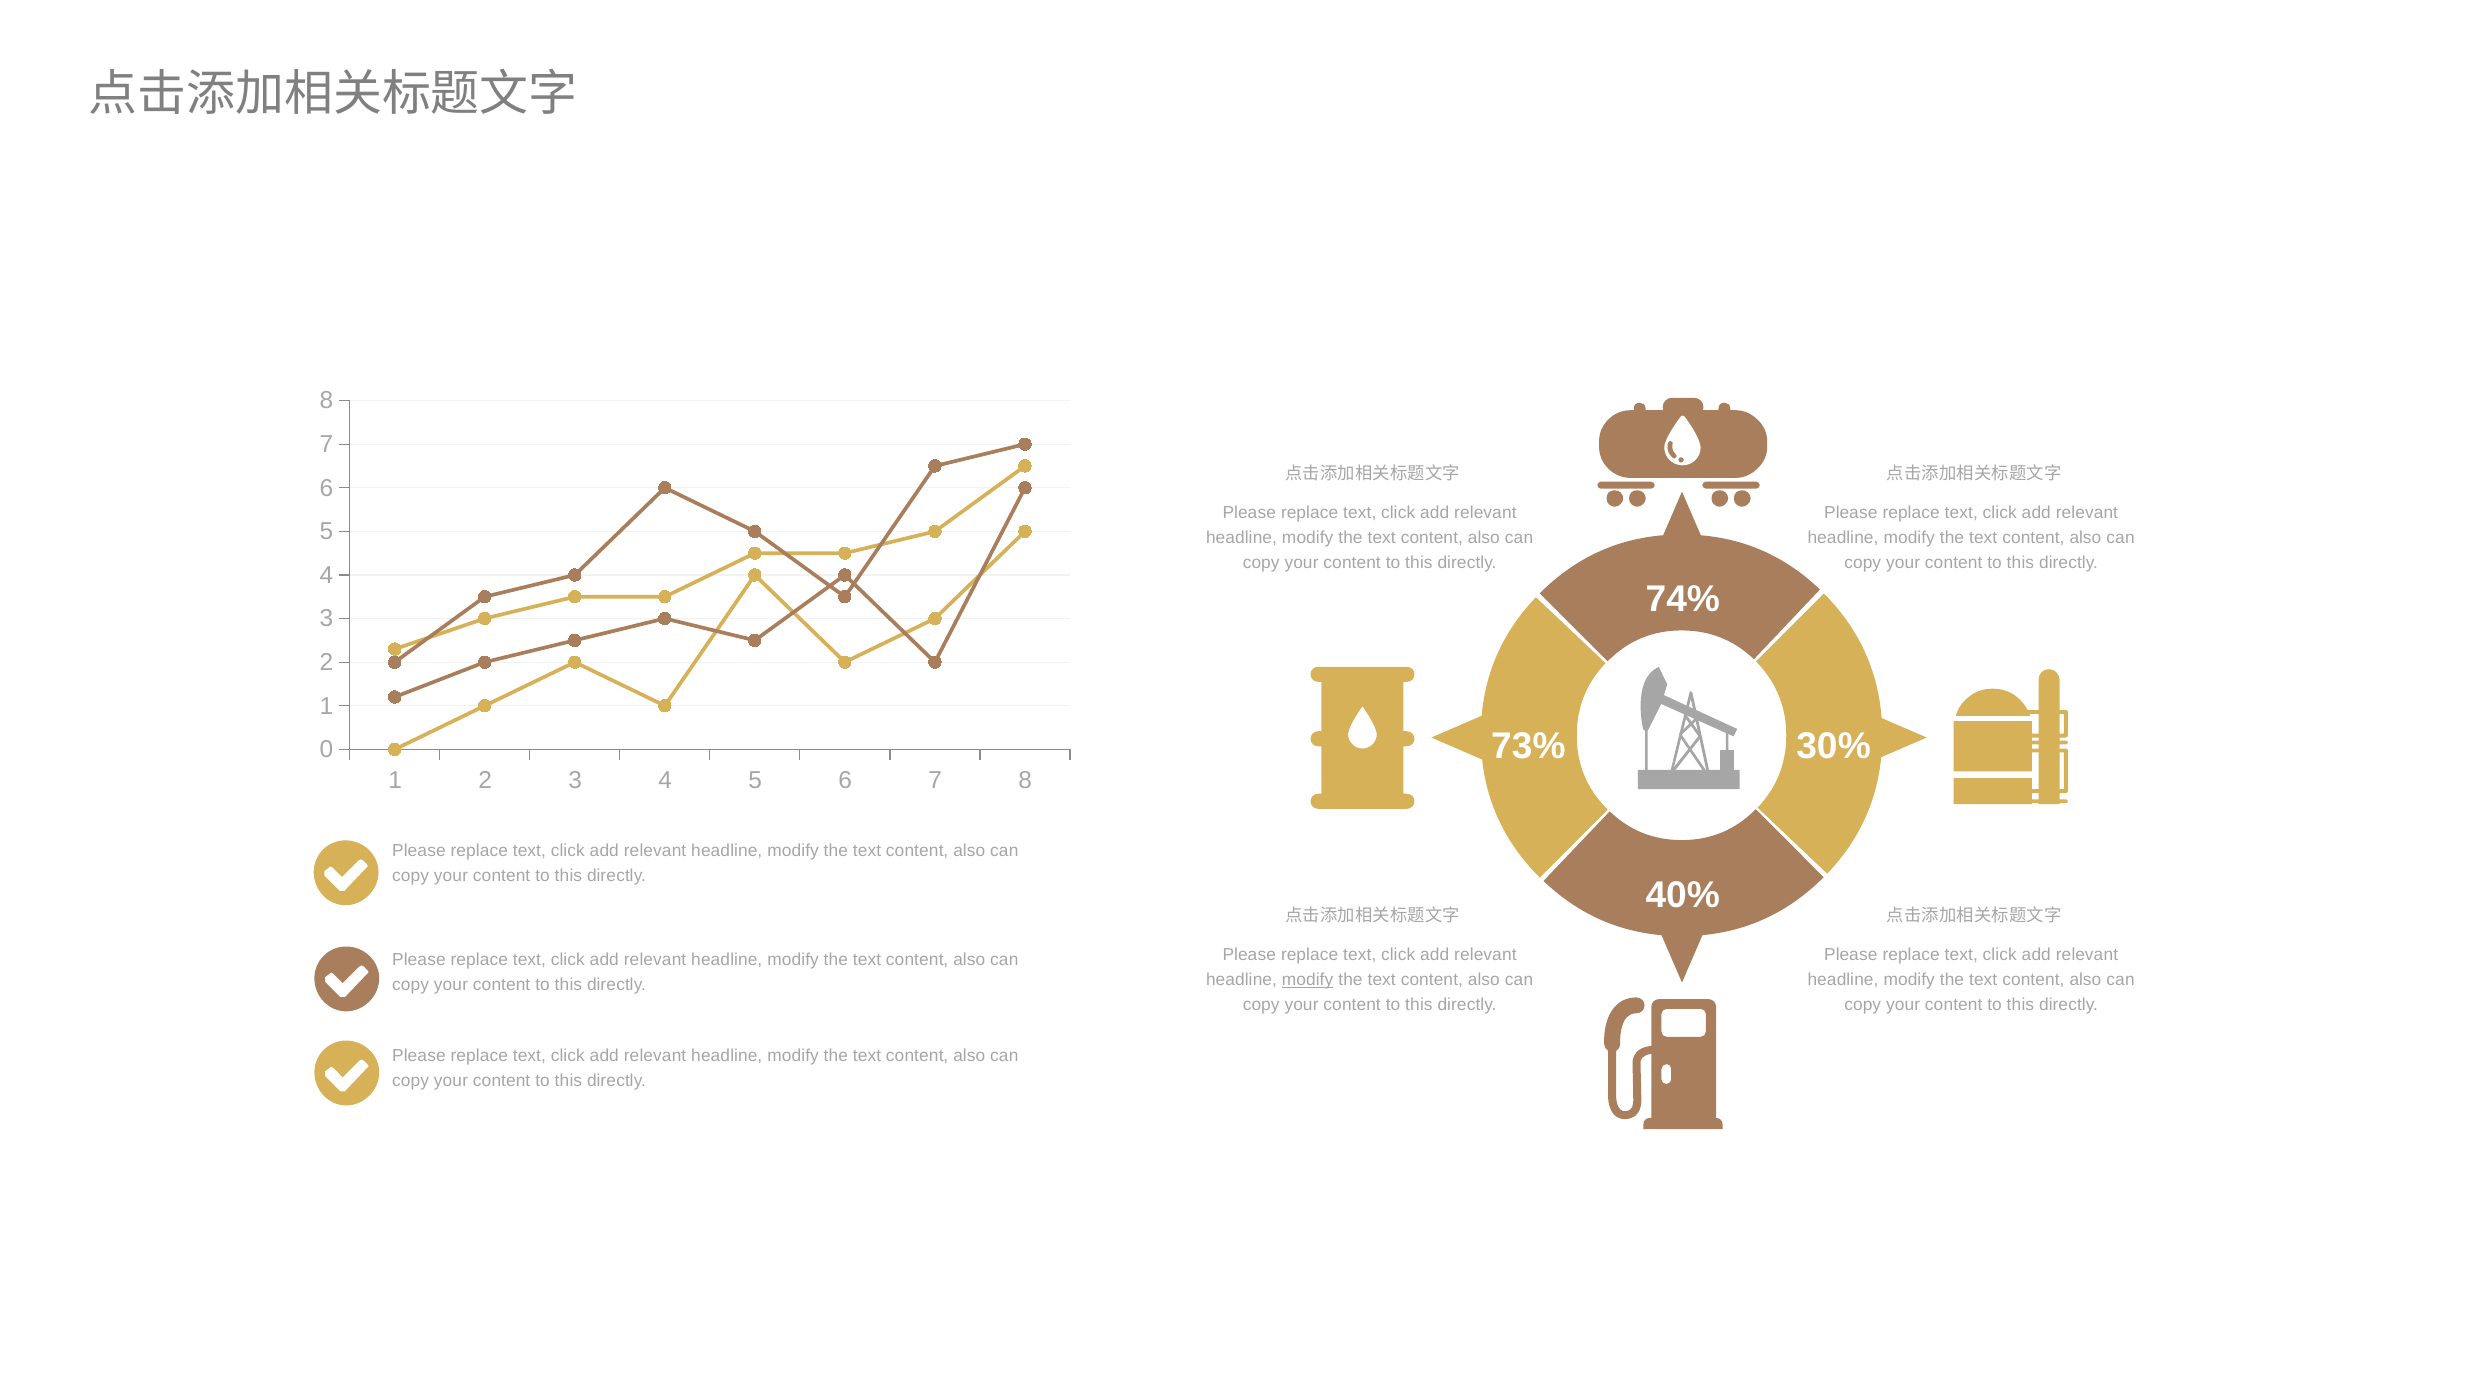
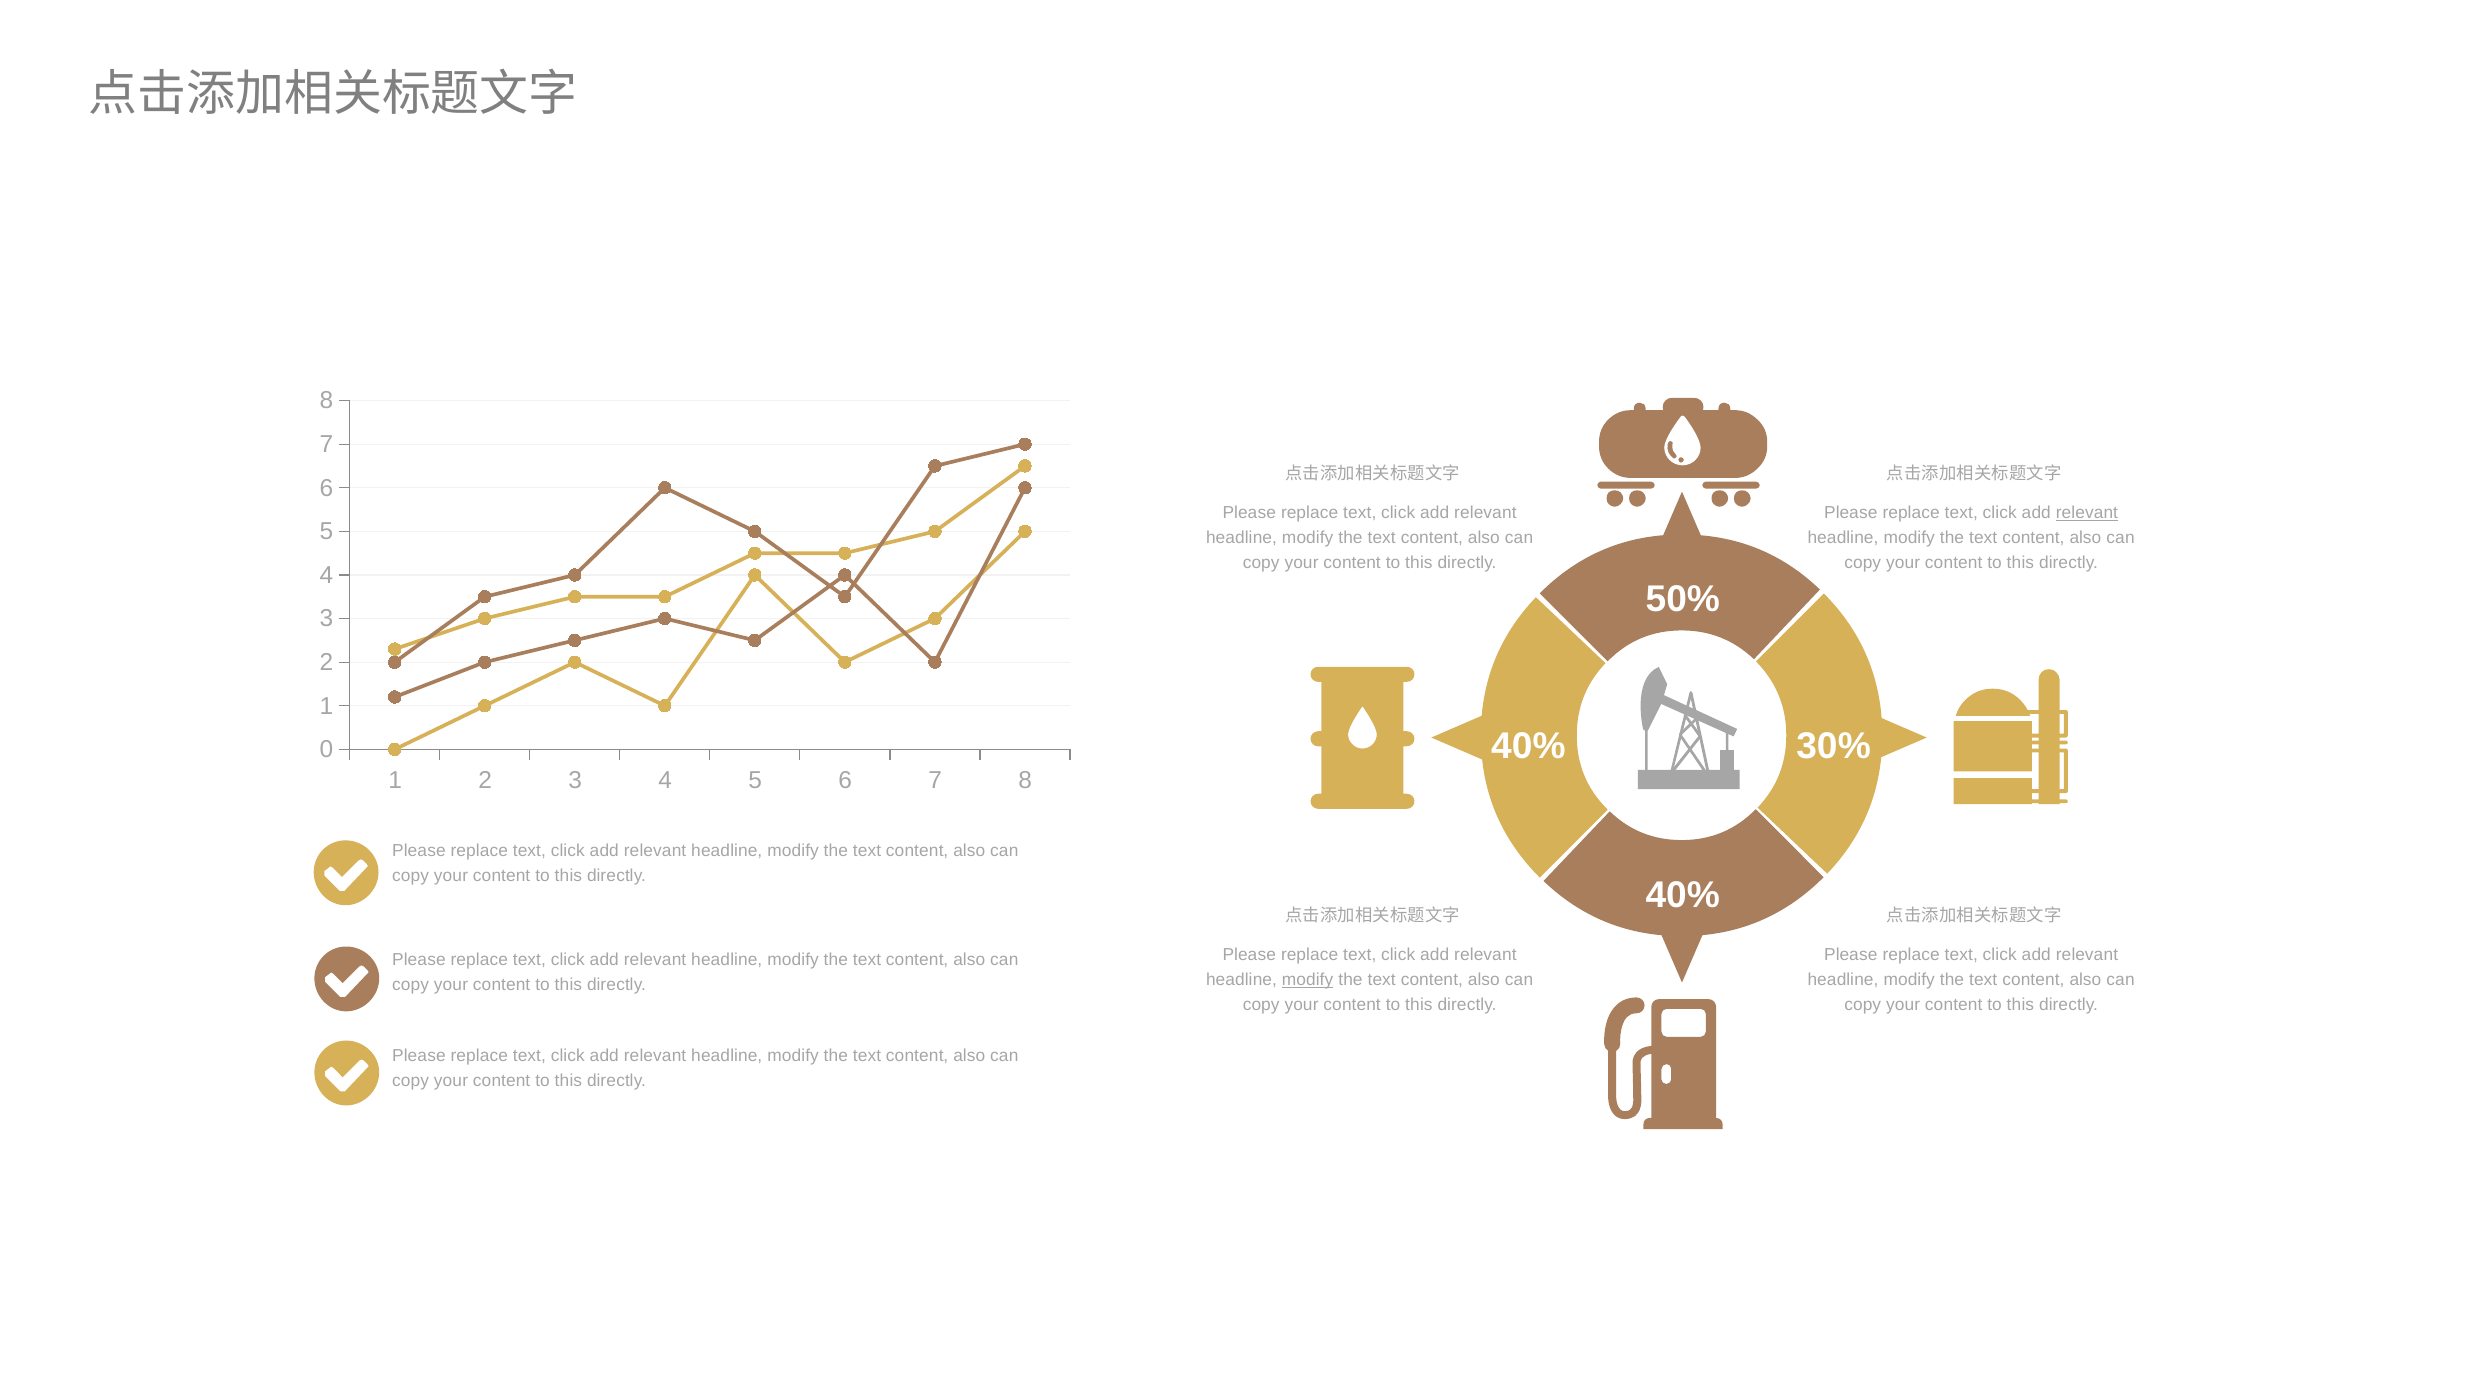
relevant underline: none -> present (2087, 513)
74%: 74% -> 50% (1683, 599)
73%: 73% -> 40% (1528, 746)
